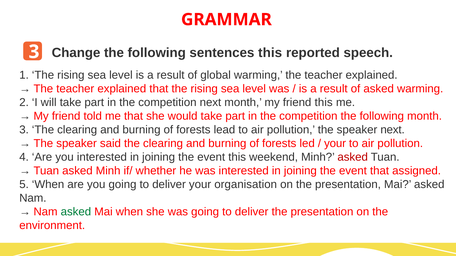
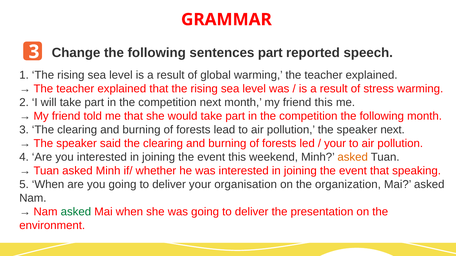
sentences this: this -> part (270, 53)
of asked: asked -> stress (379, 89)
asked colour: red -> orange (353, 157)
assigned: assigned -> speaking (417, 171)
on the presentation: presentation -> organization (348, 185)
